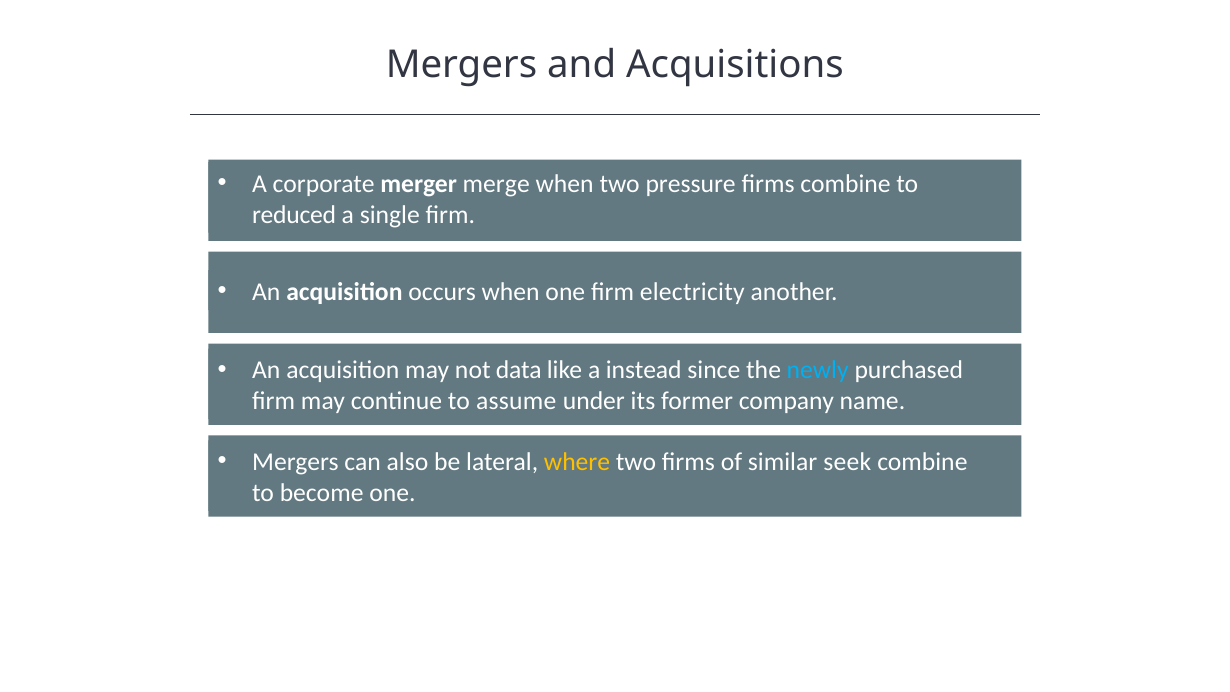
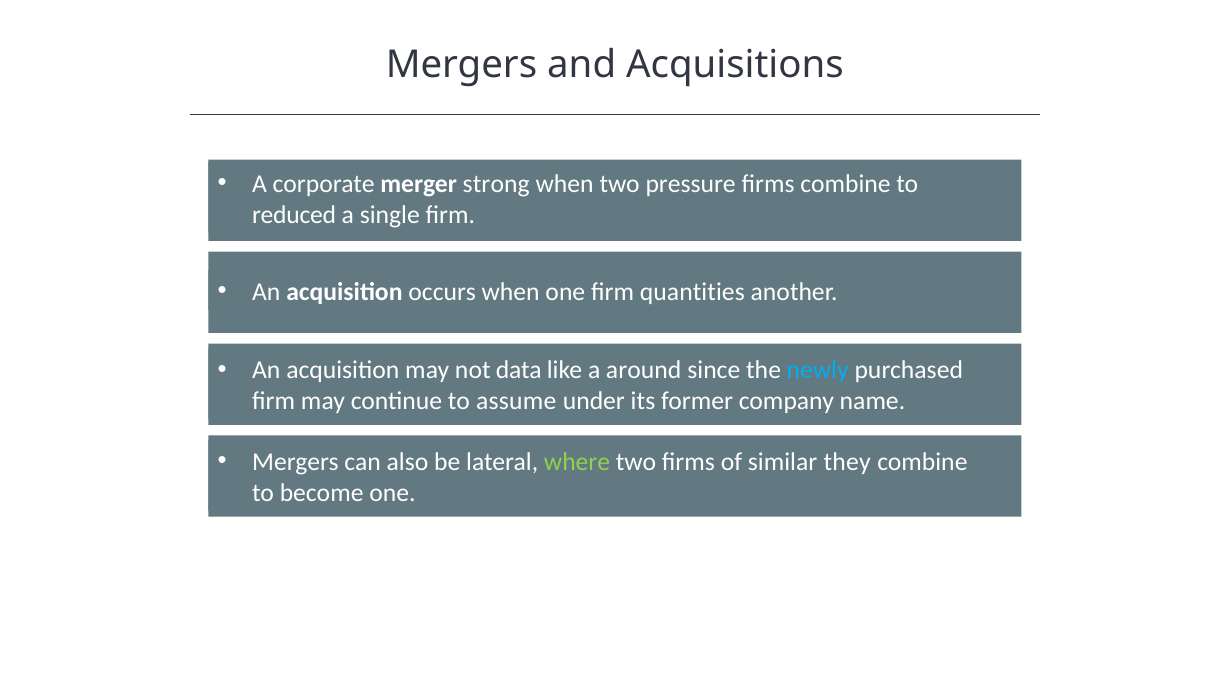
merge: merge -> strong (496, 184)
electricity: electricity -> quantities (692, 292)
instead: instead -> around (644, 370)
where colour: yellow -> light green (577, 462)
seek: seek -> they (847, 462)
